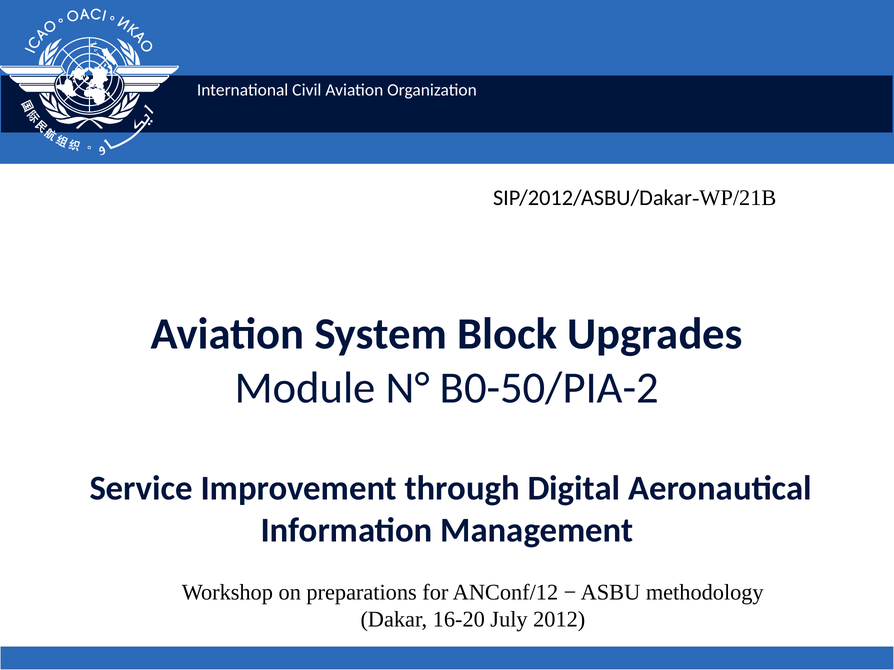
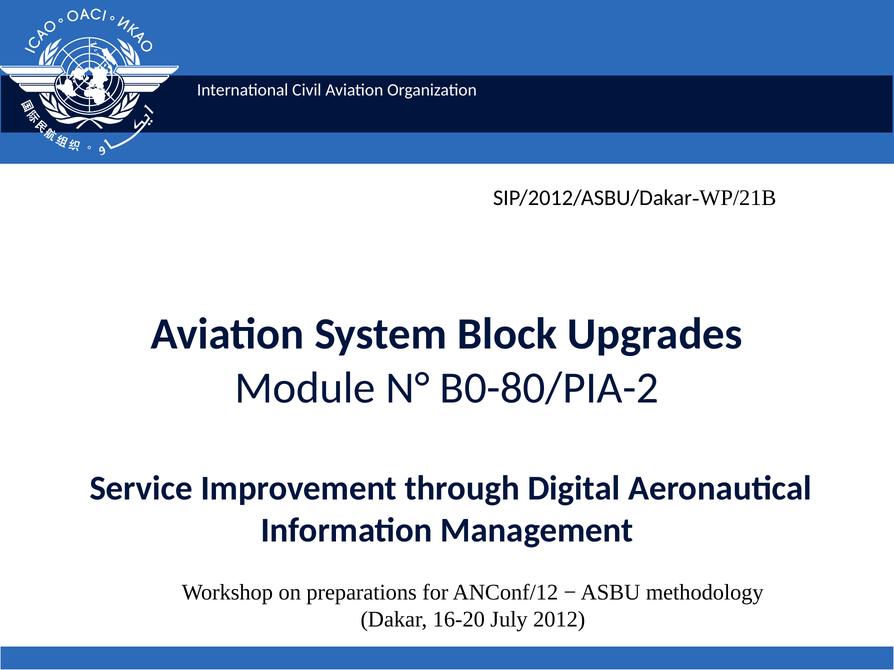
B0-50/PIA-2: B0-50/PIA-2 -> B0-80/PIA-2 (549, 388)
